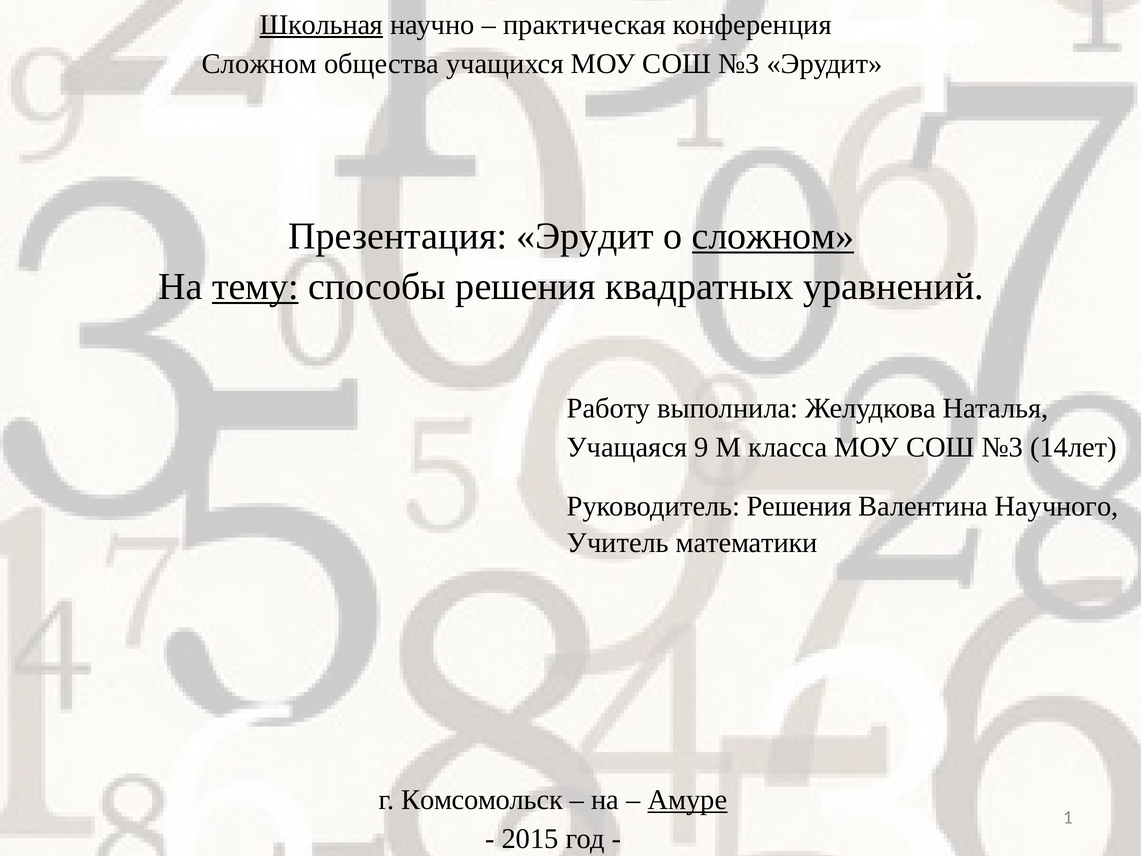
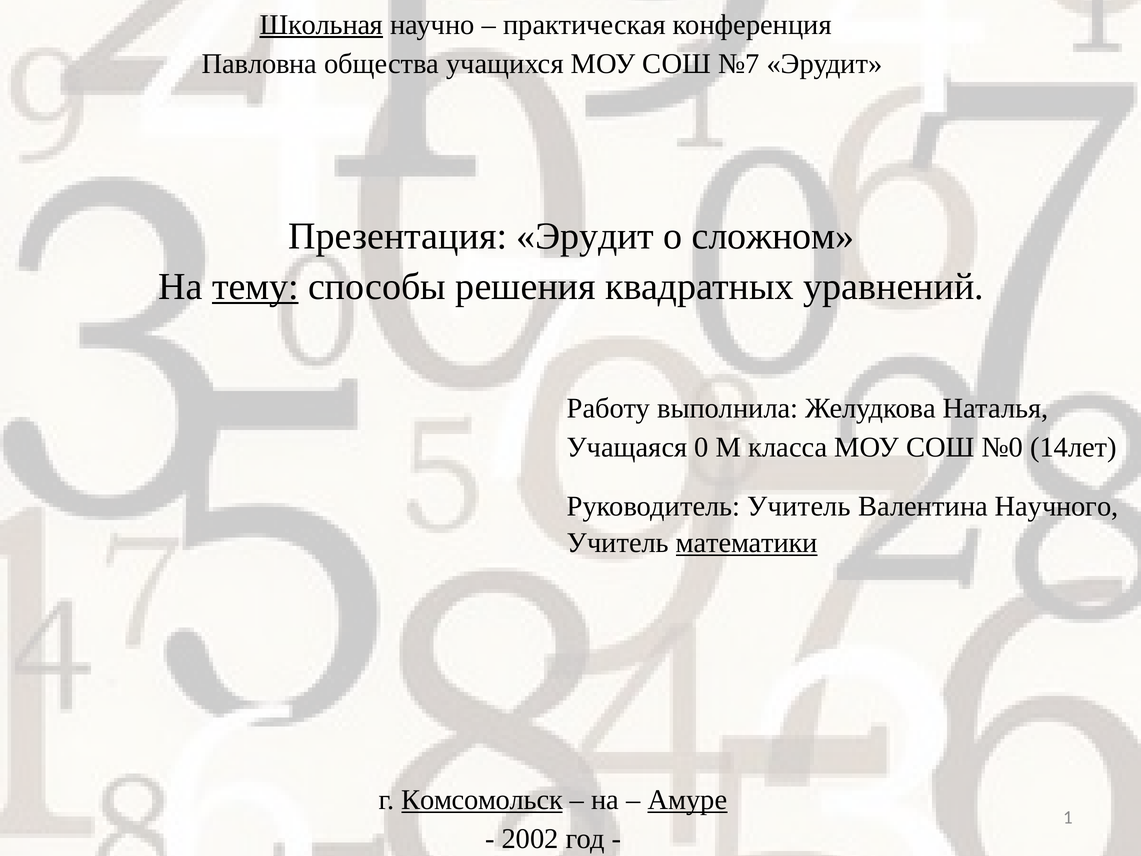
Сложном: Сложном -> Павловна (260, 64)
учащихся МОУ СОШ №3: №3 -> №7 (739, 64)
сложном underline: present -> none (773, 236)
9: 9 -> 0 (702, 447)
класса МОУ СОШ №3: №3 -> №0 (1002, 447)
Руководитель Решения: Решения -> Учитель (799, 506)
математики underline: none -> present (747, 543)
Комсомольск underline: none -> present (482, 800)
2015: 2015 -> 2002 (530, 839)
